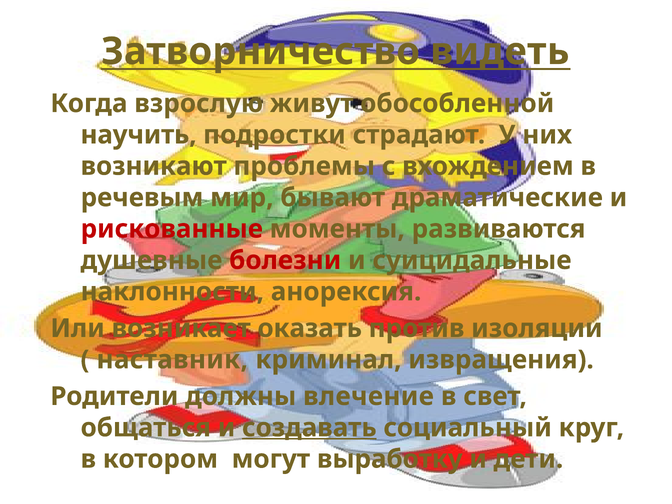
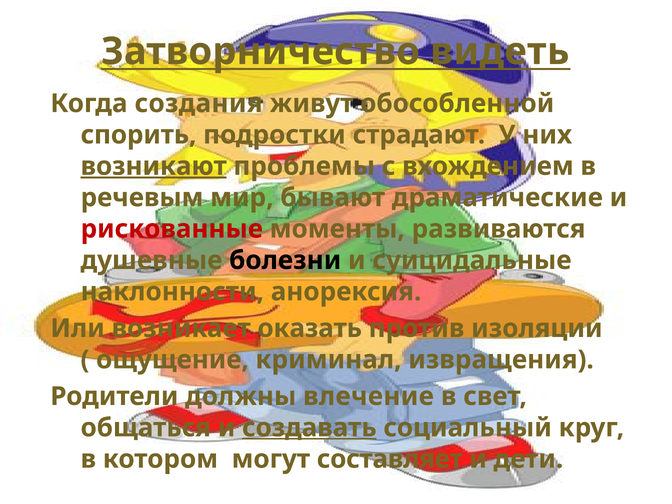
взрослую: взрослую -> создания (199, 103)
научить: научить -> спорить (139, 135)
возникают underline: none -> present (154, 166)
болезни colour: red -> black (285, 260)
наставник: наставник -> ощущение (172, 360)
выработку: выработку -> составляет (390, 459)
